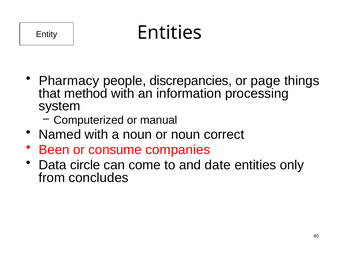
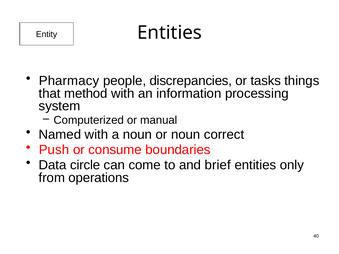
page: page -> tasks (266, 81)
Been: Been -> Push (54, 150)
companies: companies -> boundaries (178, 150)
date: date -> brief (218, 165)
concludes: concludes -> operations (99, 178)
